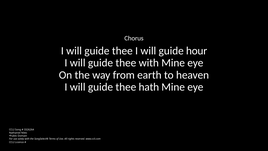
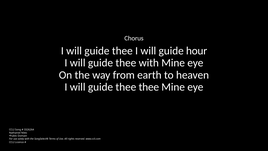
thee hath: hath -> thee (149, 87)
